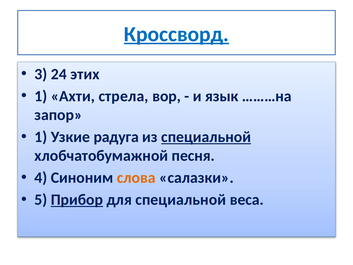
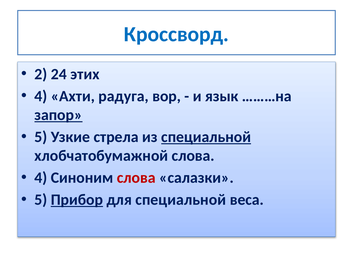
Кроссворд underline: present -> none (176, 34)
3: 3 -> 2 (41, 74)
1: 1 -> 4 (41, 96)
стрела: стрела -> радуга (124, 96)
запор underline: none -> present (58, 115)
1: 1 -> 5 (41, 137)
радуга: радуга -> стрела (116, 137)
хлобчатобумажной песня: песня -> слова (193, 156)
слова colour: orange -> red (136, 178)
